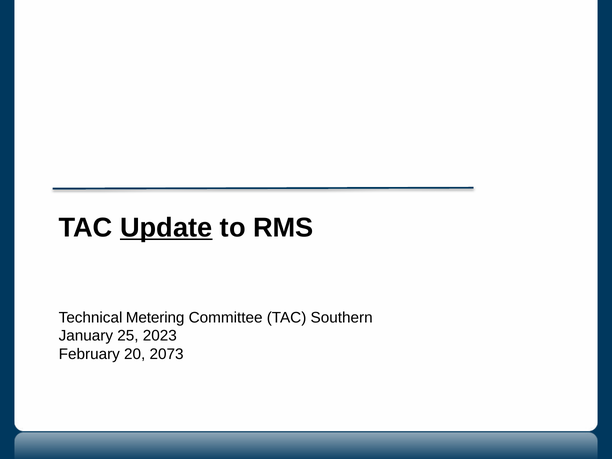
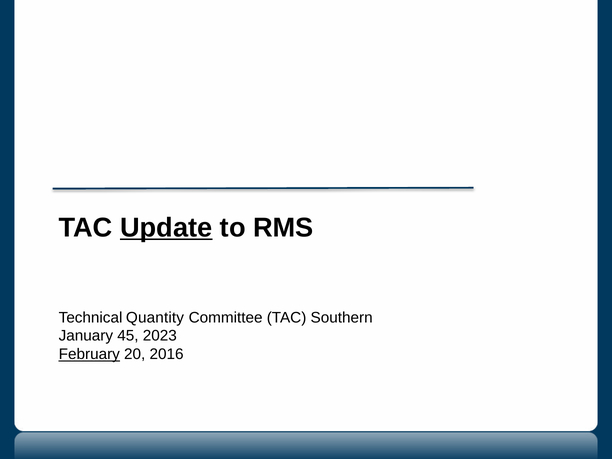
Metering: Metering -> Quantity (155, 318)
25: 25 -> 45 (128, 336)
February underline: none -> present (89, 354)
2073: 2073 -> 2016 (167, 354)
